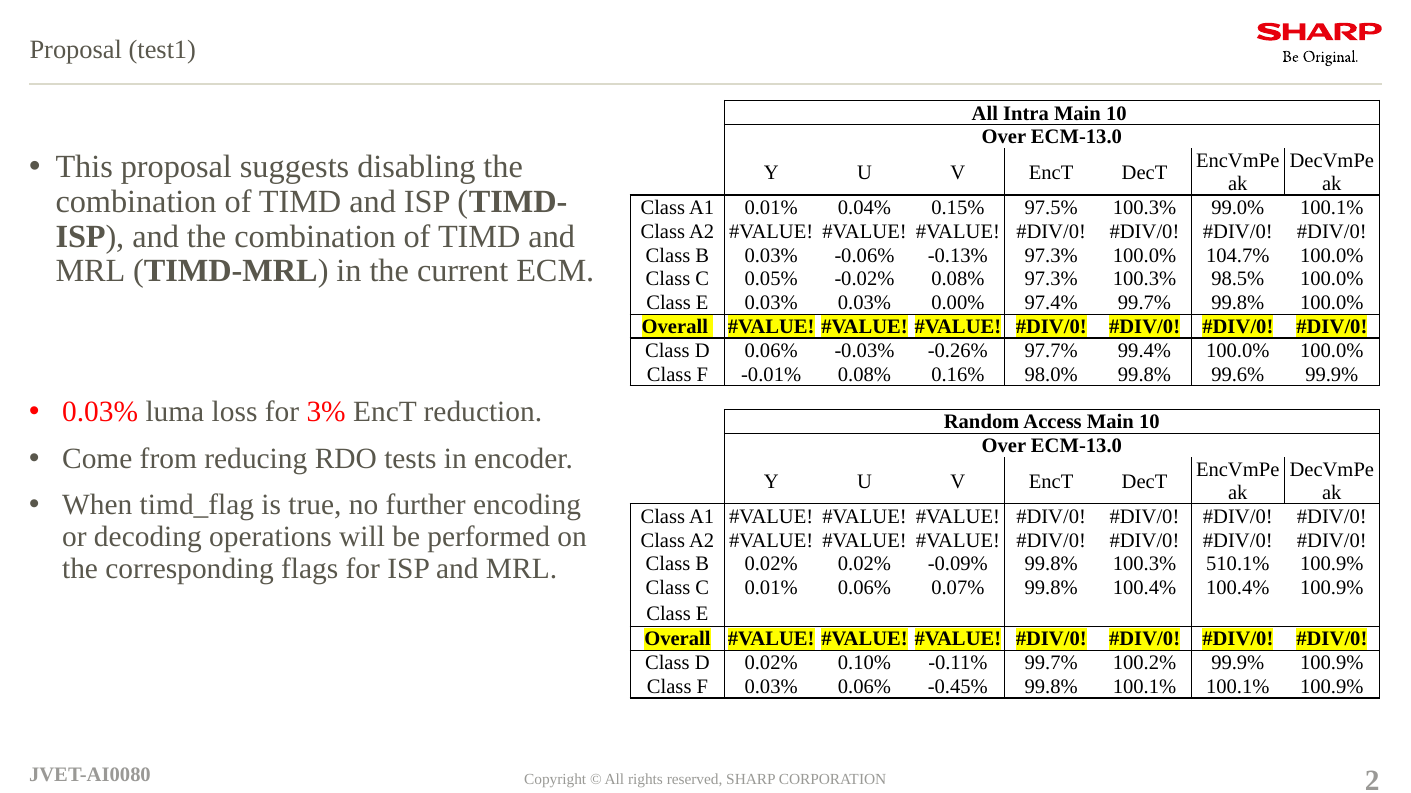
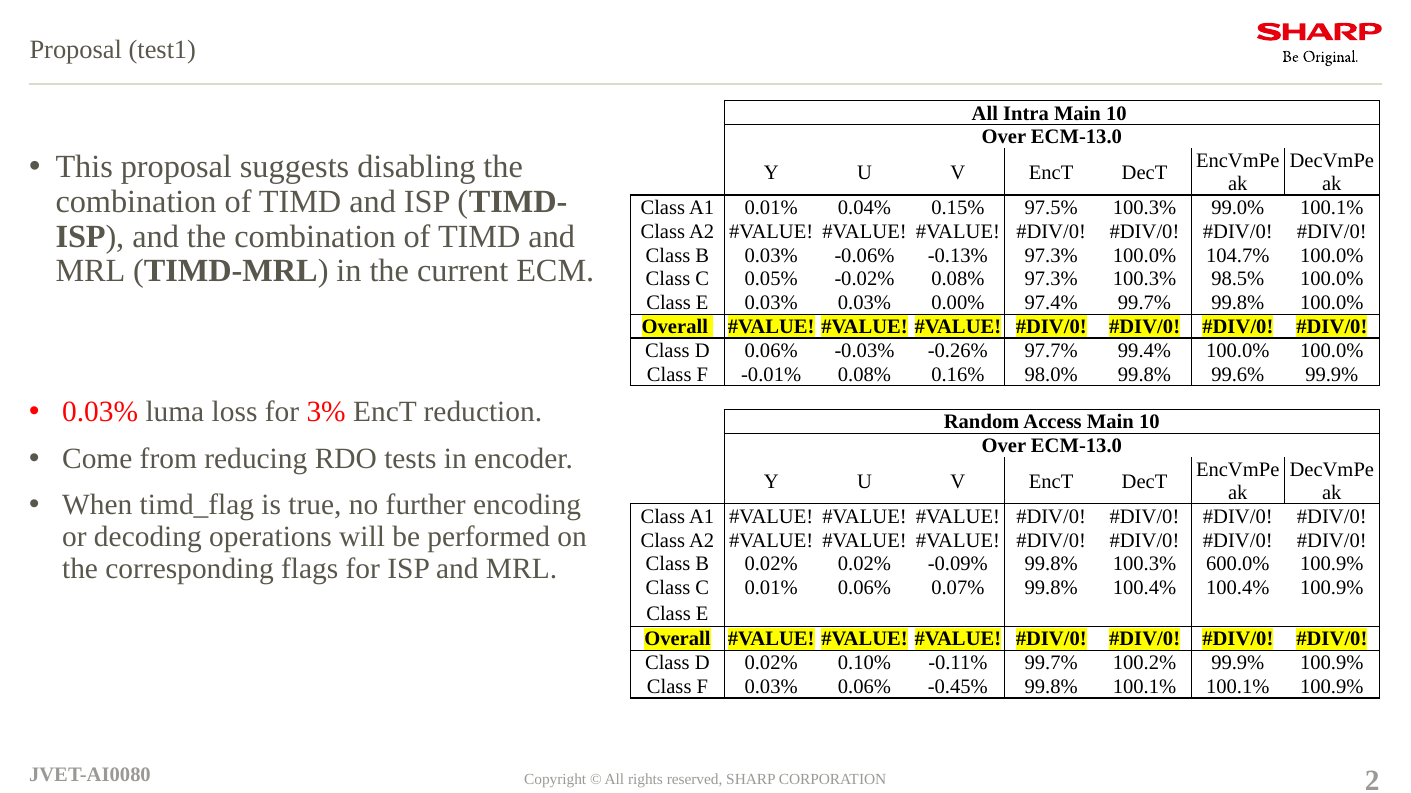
510.1%: 510.1% -> 600.0% (1238, 565)
